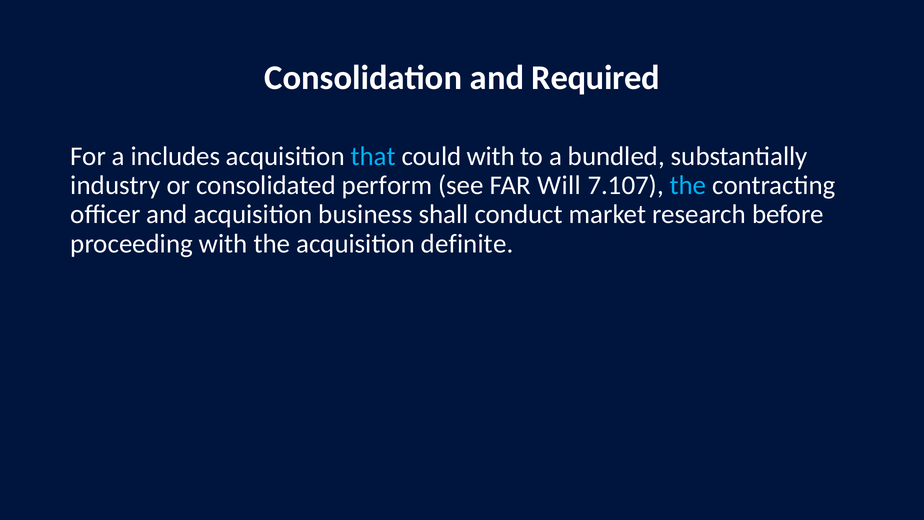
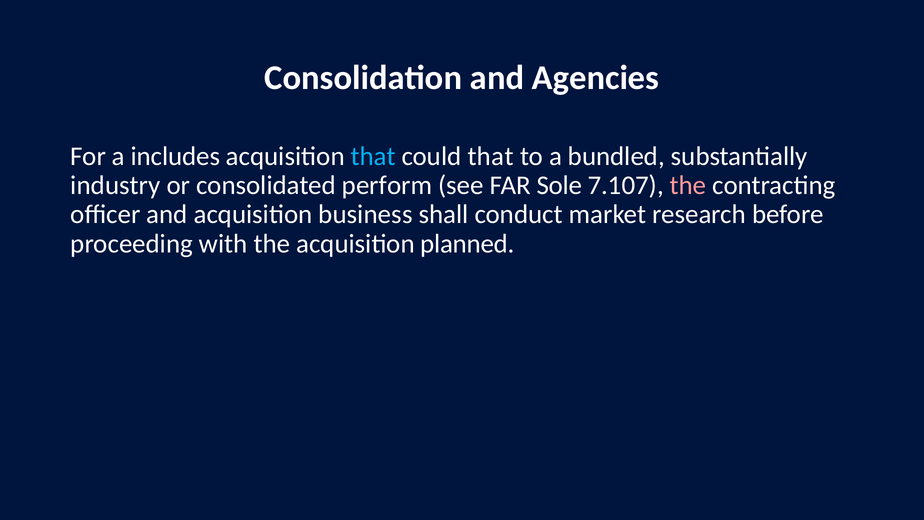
Required: Required -> Agencies (596, 78)
could with: with -> that (491, 156)
Will: Will -> Sole (559, 185)
the colour: light blue -> pink (688, 185)
definite: definite -> planned (467, 244)
